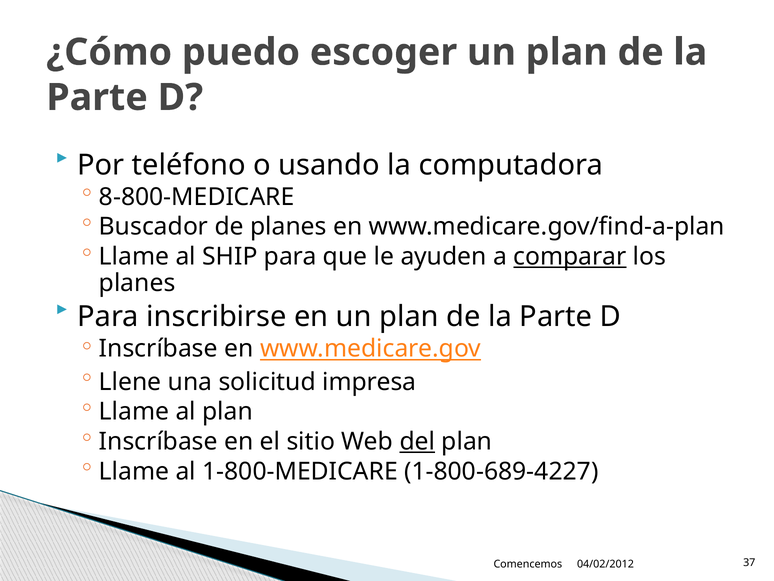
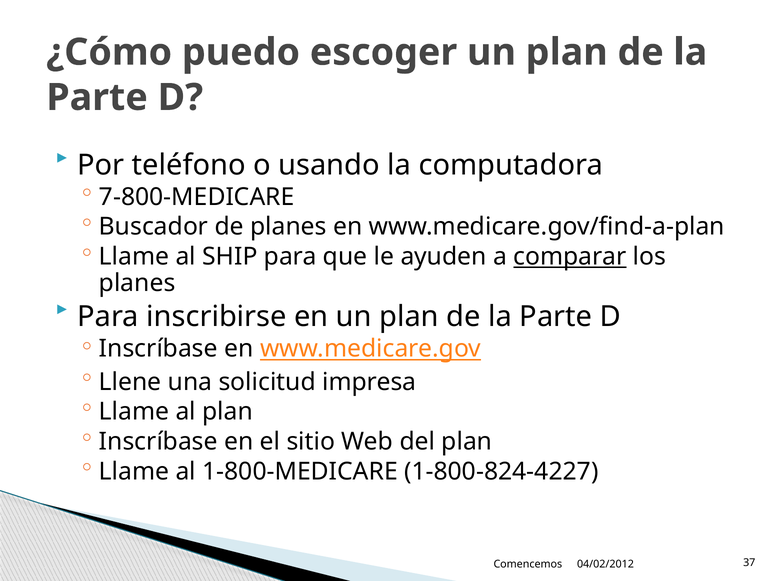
8-800-MEDICARE: 8-800-MEDICARE -> 7-800-MEDICARE (197, 197)
del underline: present -> none (417, 441)
1-800-689-4227: 1-800-689-4227 -> 1-800-824-4227 (501, 471)
